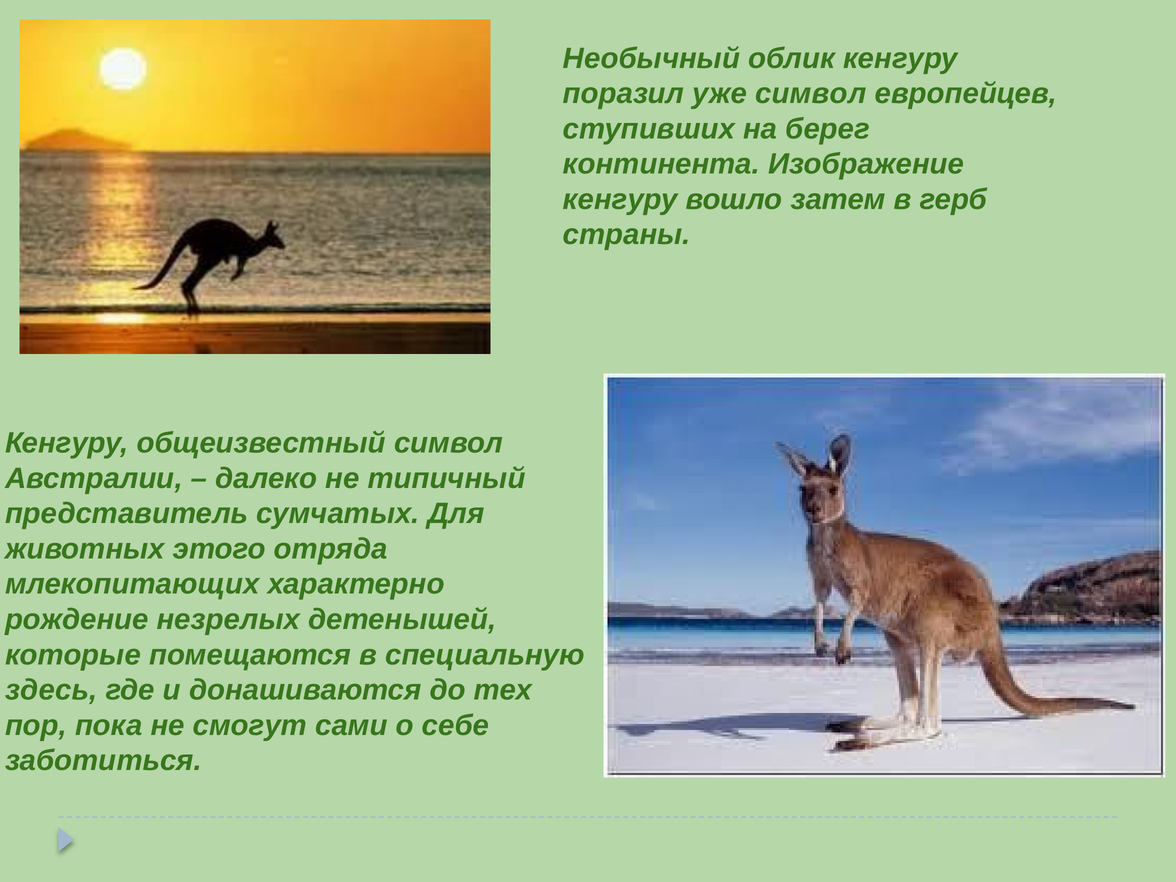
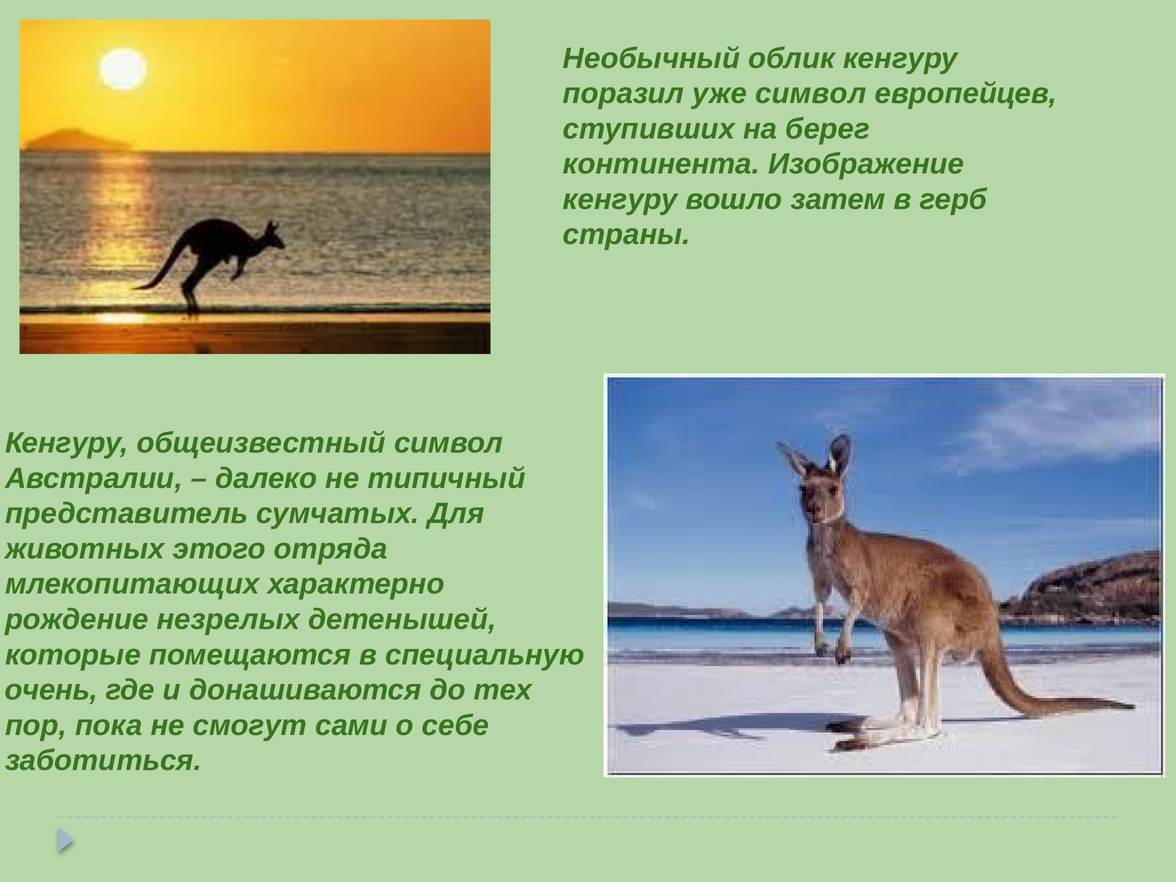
здесь: здесь -> очень (51, 690)
